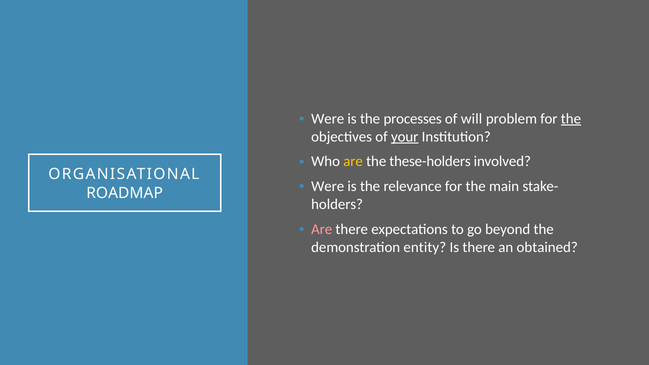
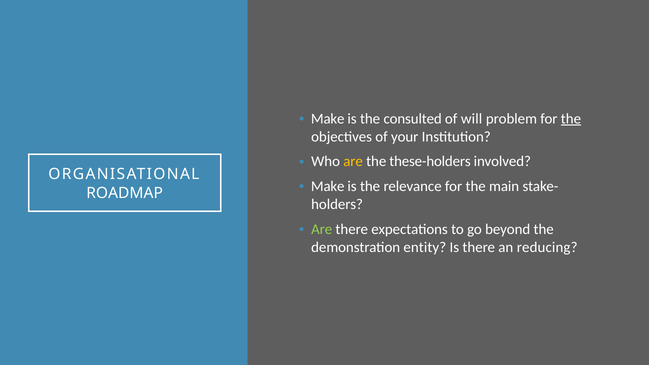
Were: Were -> Make (328, 119)
processes: processes -> consulted (413, 119)
your underline: present -> none (405, 137)
Were: Were -> Make (328, 186)
Are colour: pink -> light green (322, 229)
obtained: obtained -> reducing (547, 247)
